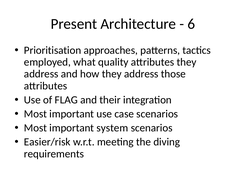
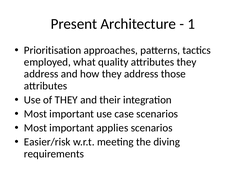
6: 6 -> 1 (191, 24)
of FLAG: FLAG -> THEY (66, 100)
system: system -> applies (112, 128)
